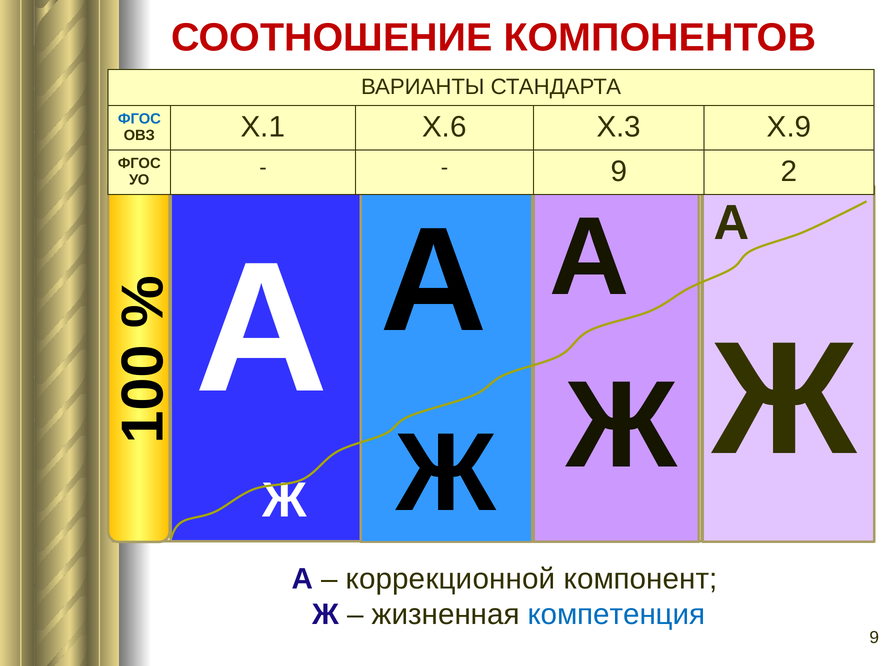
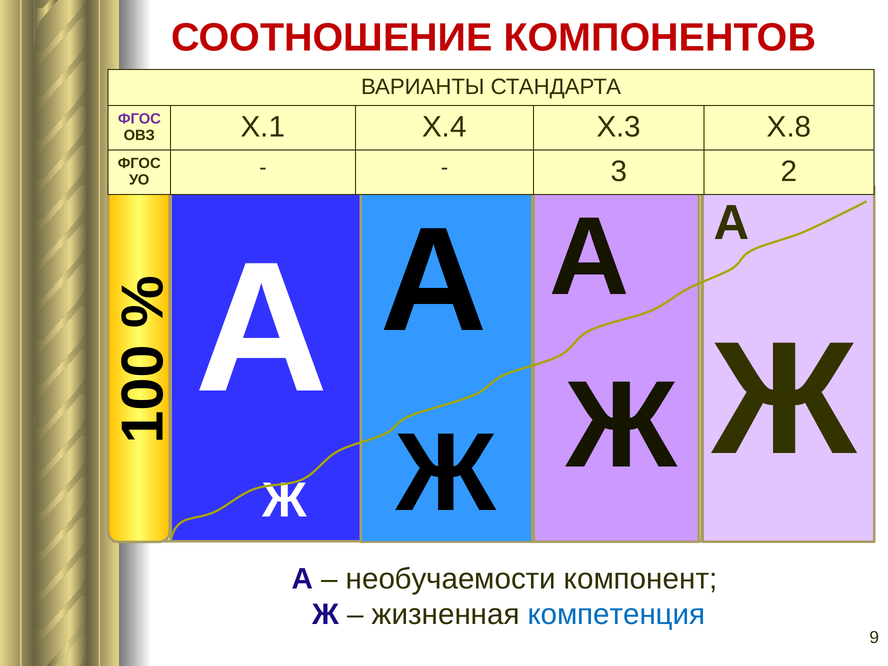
ФГОС colour: blue -> purple (139, 119)
Х.6: Х.6 -> Х.4 (444, 127)
Х.9: Х.9 -> Х.8 (789, 127)
9: 9 -> 3 (619, 172)
коррекционной: коррекционной -> необучаемости (451, 579)
